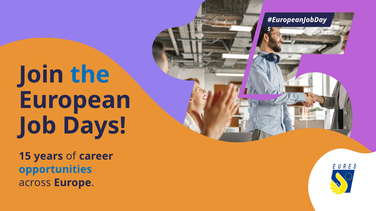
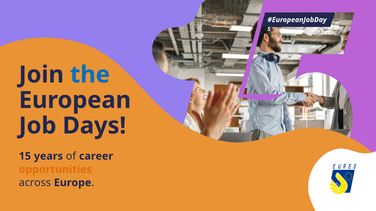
opportunities colour: blue -> orange (55, 170)
